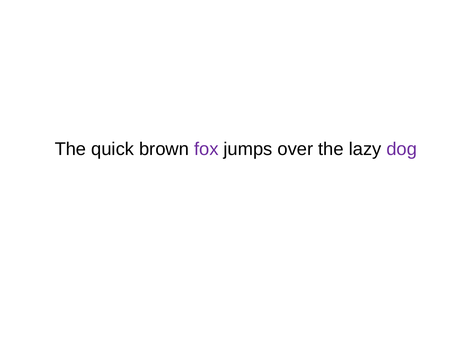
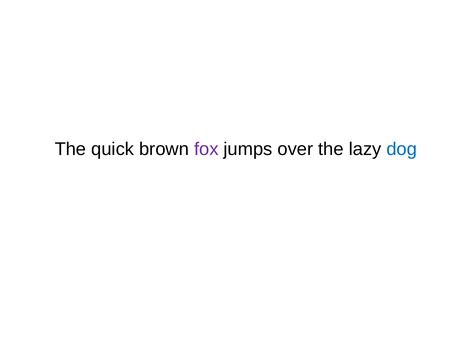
dog colour: purple -> blue (402, 149)
